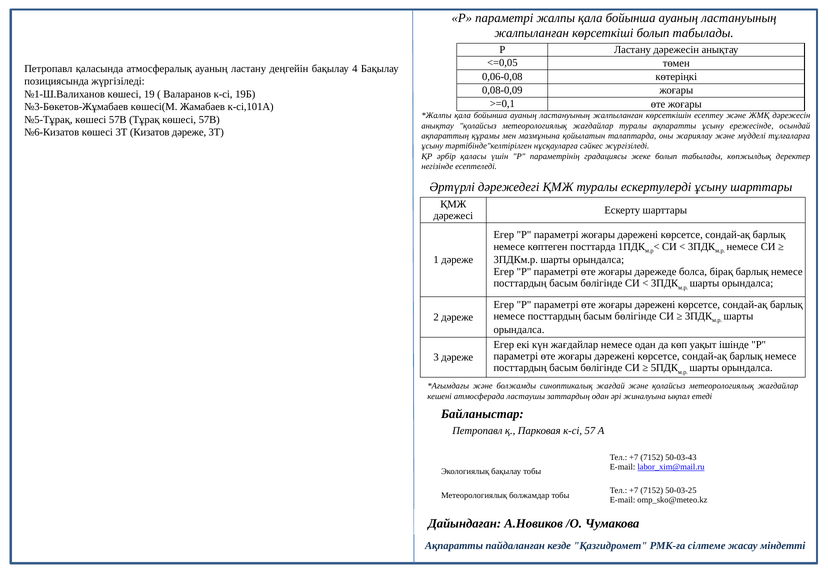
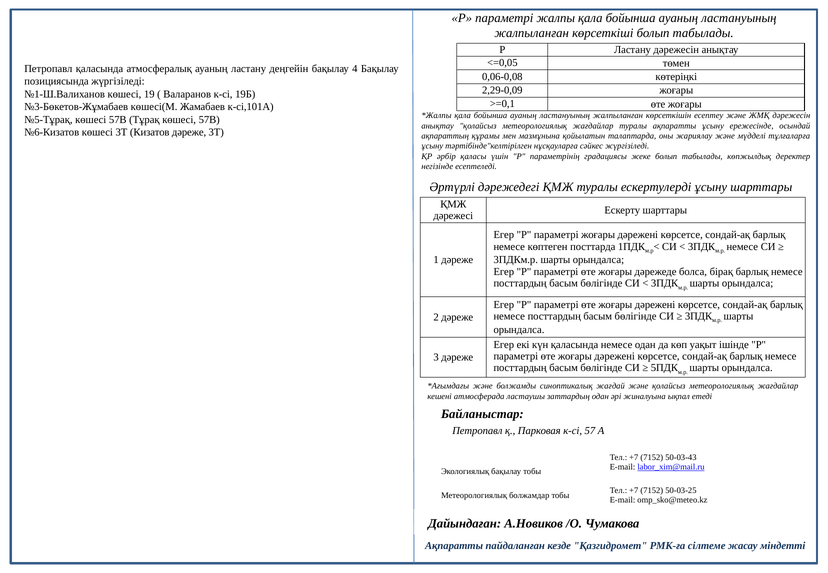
0,08-0,09: 0,08-0,09 -> 2,29-0,09 (502, 90)
күн жағдайлар: жағдайлар -> қаласында (575, 345)
